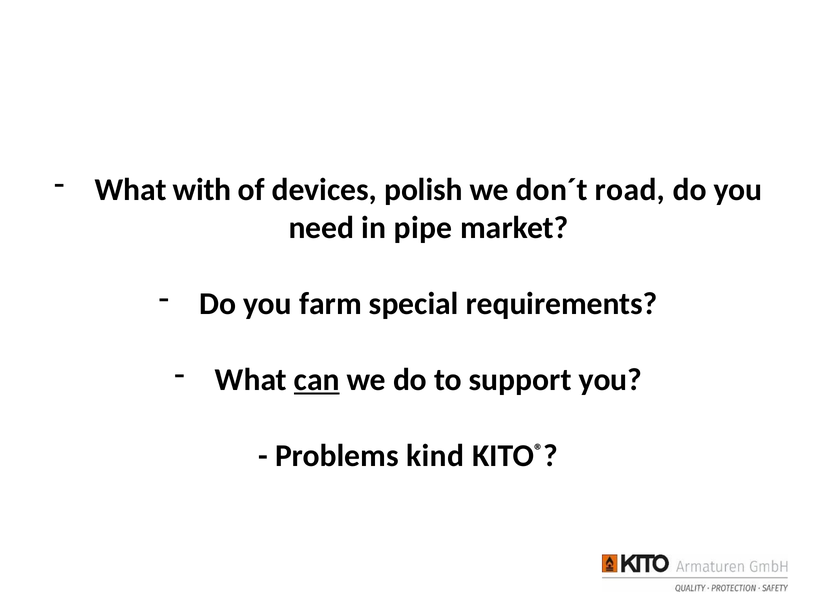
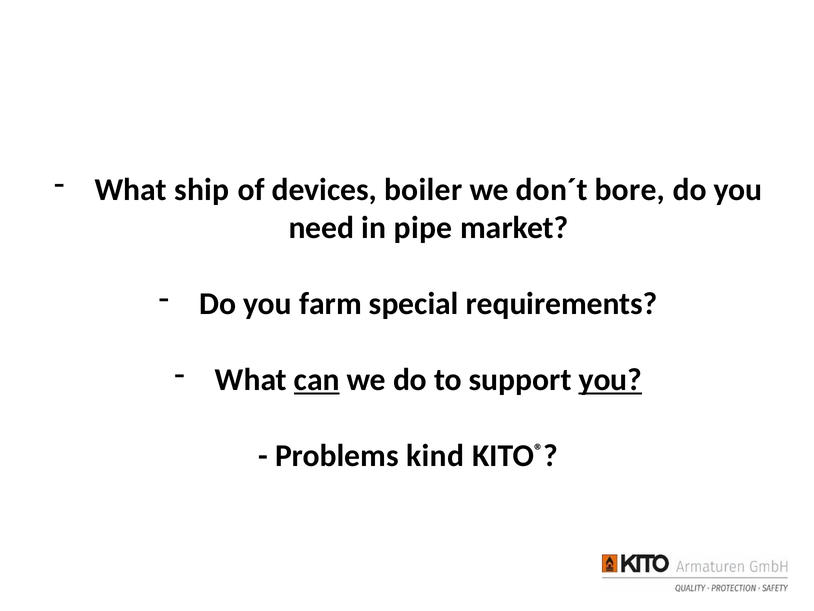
with: with -> ship (202, 189)
polish: polish -> boiler (423, 189)
road: road -> bore (630, 189)
you underline: none -> present (610, 379)
